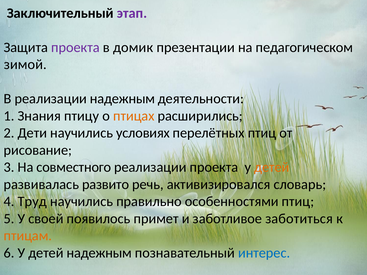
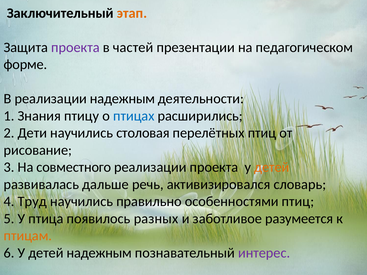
этап colour: purple -> orange (132, 13)
домик: домик -> частей (133, 47)
зимой: зимой -> форме (25, 65)
птицах colour: orange -> blue (134, 116)
условиях: условиях -> столовая (143, 133)
развито: развито -> дальше (105, 185)
своей: своей -> птица (46, 219)
примет: примет -> разных (156, 219)
заботиться: заботиться -> разумеется (299, 219)
интерес colour: blue -> purple (264, 253)
